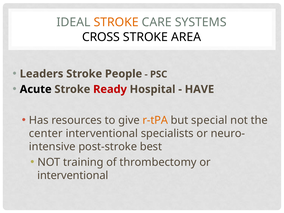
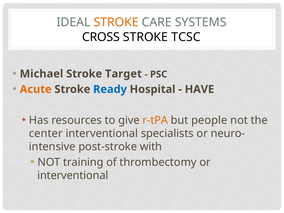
AREA: AREA -> TCSC (186, 37)
Leaders: Leaders -> Michael (42, 74)
People: People -> Target (123, 74)
Acute colour: black -> orange (36, 89)
Ready colour: red -> blue (110, 89)
special: special -> people (209, 120)
best: best -> with (151, 147)
